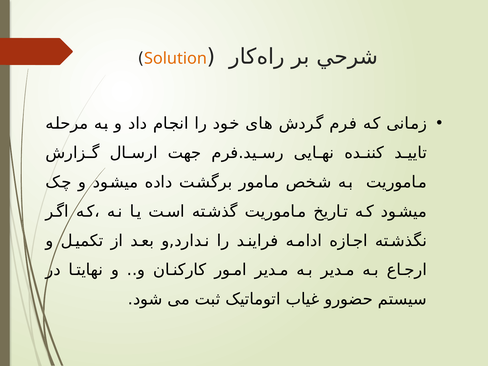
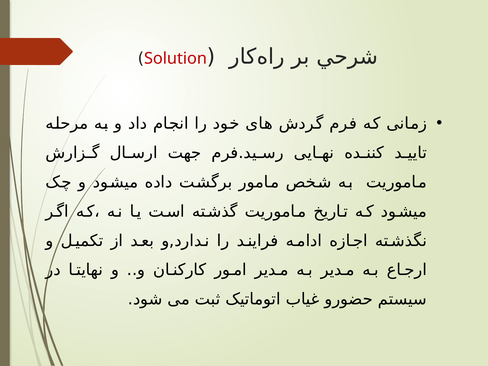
Solution colour: orange -> red (175, 59)
